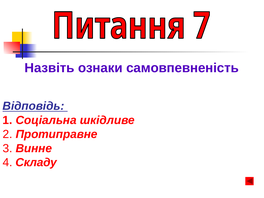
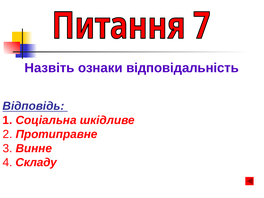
самовпевненість: самовпевненість -> відповідальність (183, 68)
